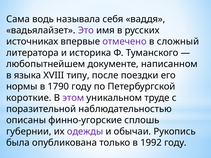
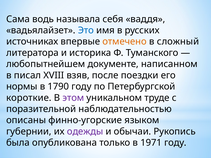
Это colour: purple -> blue (86, 30)
отмечено colour: purple -> orange (125, 42)
языка: языка -> писал (27, 75)
типу: типу -> взяв (78, 75)
сплошь: сплошь -> языком (142, 120)
1992: 1992 -> 1971 (151, 143)
